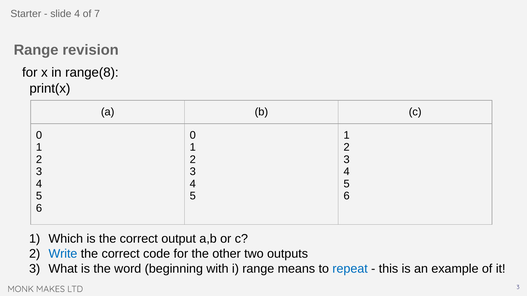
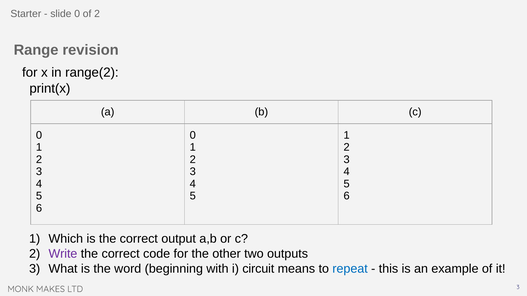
slide 4: 4 -> 0 (77, 14)
of 7: 7 -> 2 (97, 14)
range(8: range(8 -> range(2 (92, 73)
Write colour: blue -> purple (63, 254)
i range: range -> circuit (258, 269)
